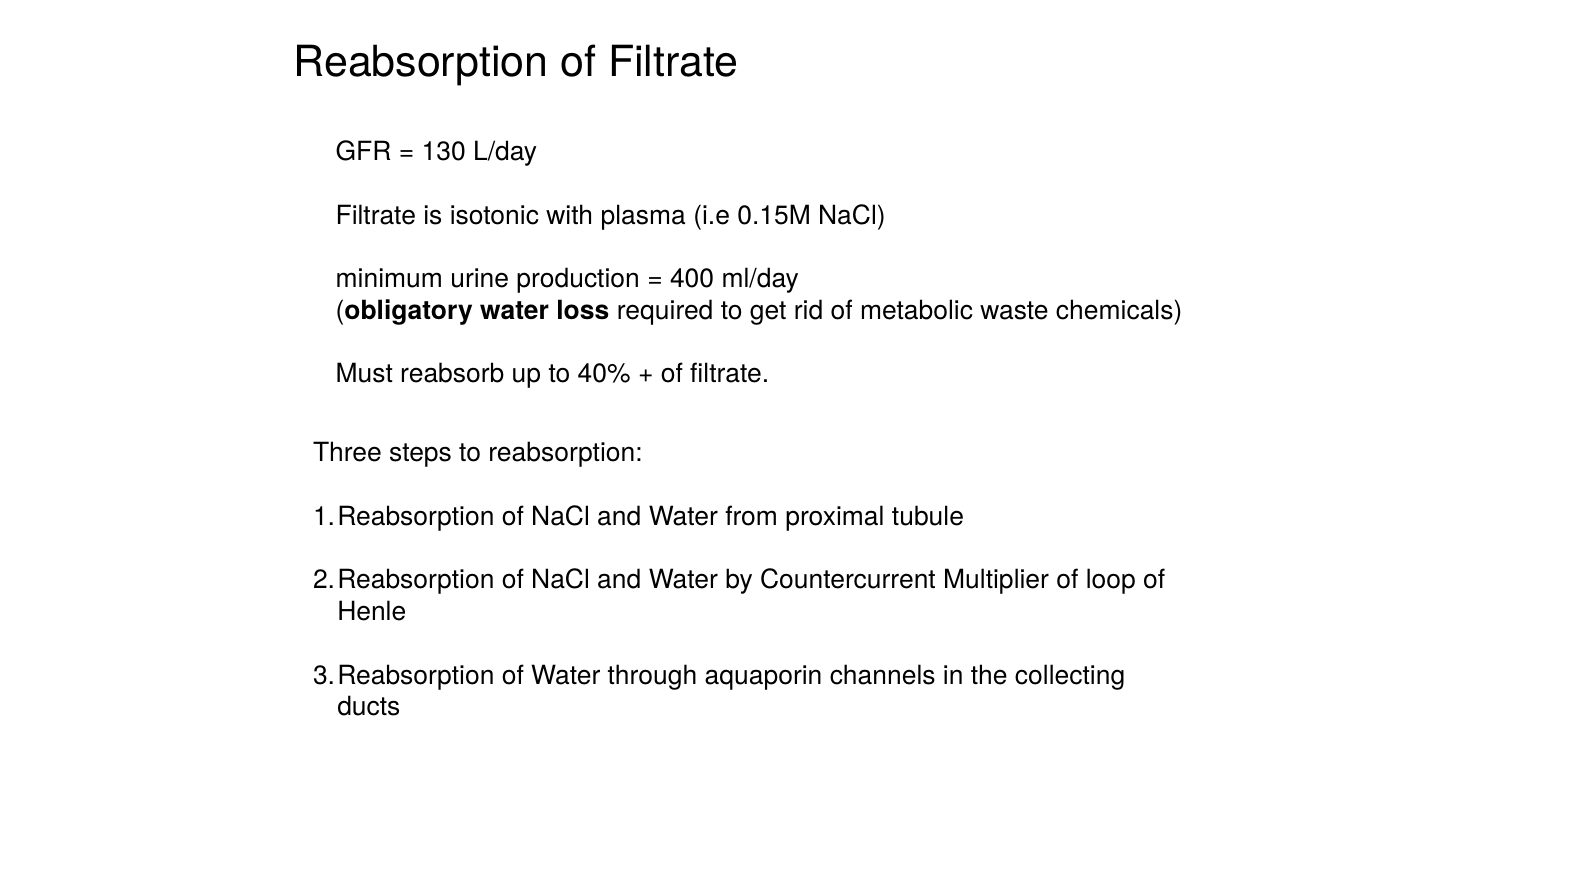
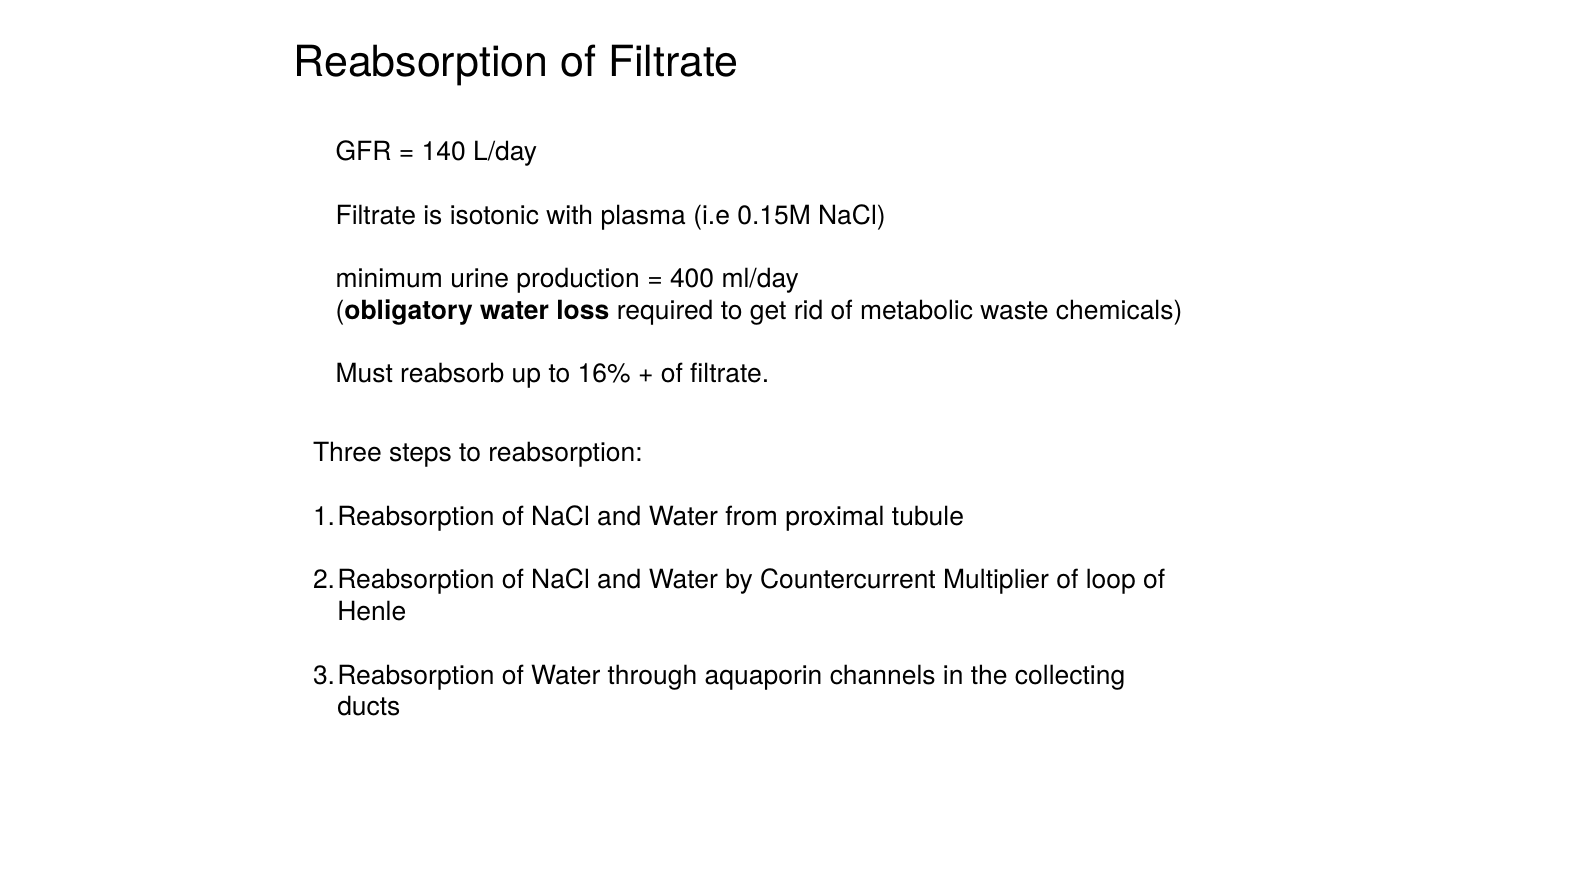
130: 130 -> 140 (444, 152)
40%: 40% -> 16% (604, 374)
